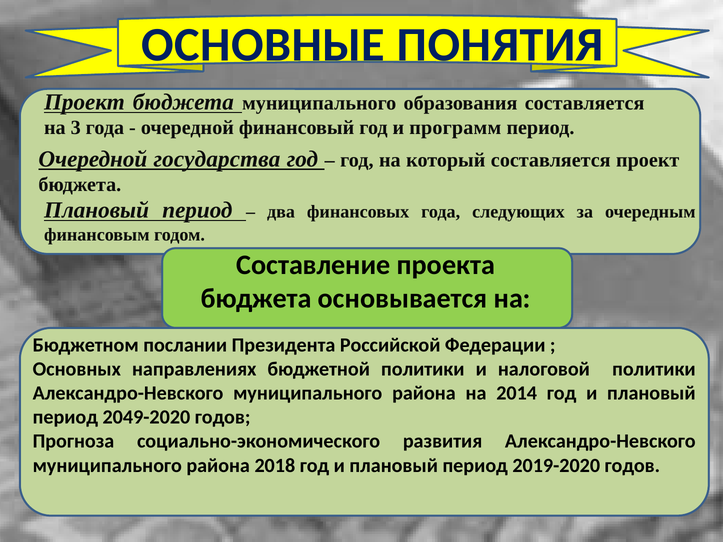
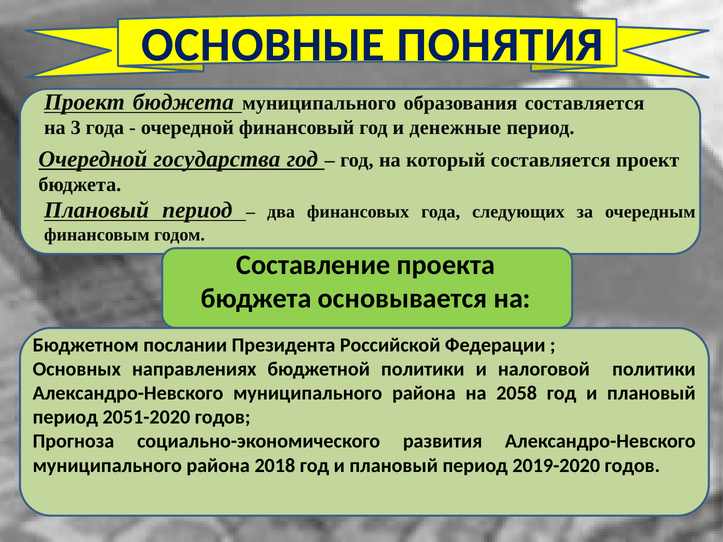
программ: программ -> денежные (455, 128)
2014: 2014 -> 2058 (517, 393)
2049-2020: 2049-2020 -> 2051-2020 (146, 417)
